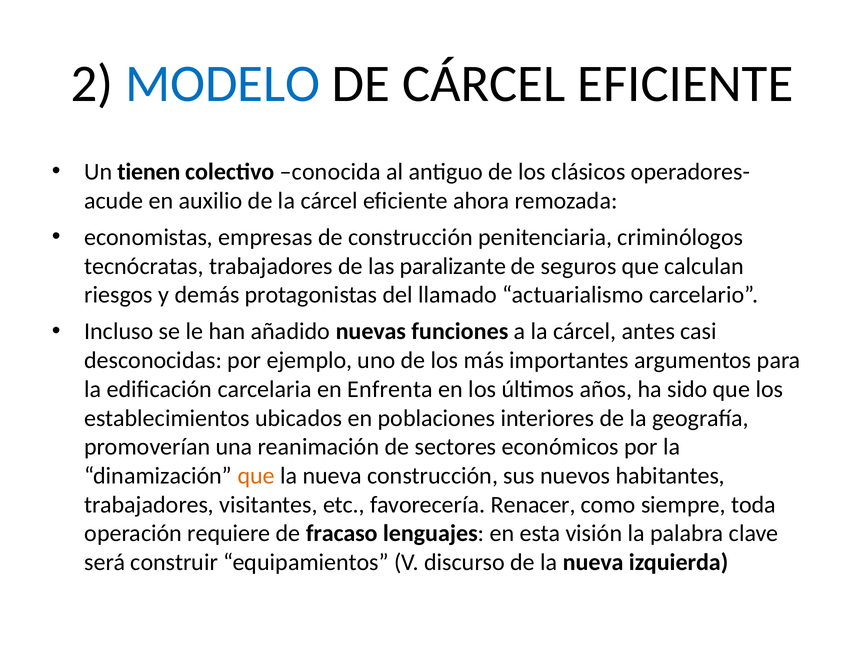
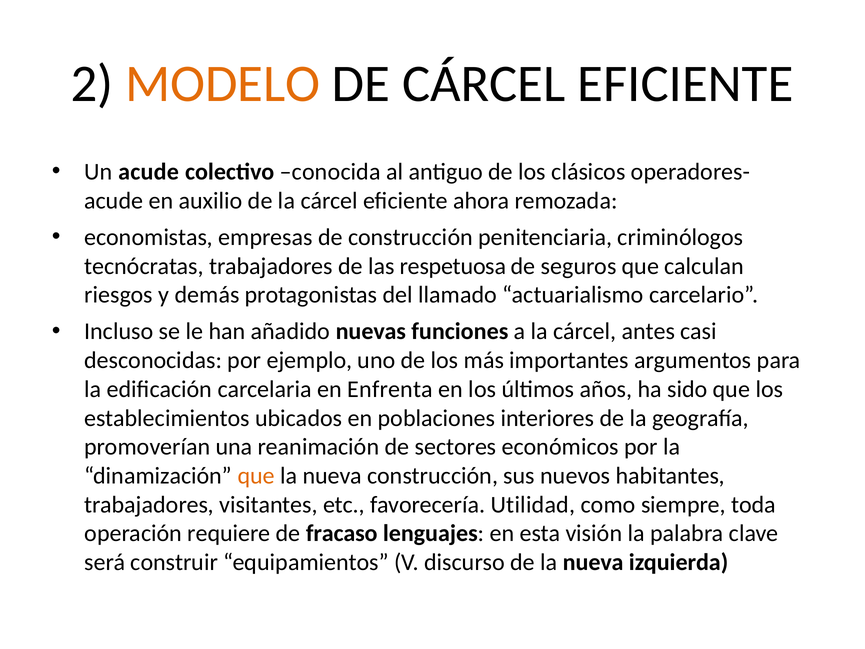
MODELO colour: blue -> orange (223, 84)
Un tienen: tienen -> acude (149, 172)
paralizante: paralizante -> respetuosa (453, 266)
Renacer: Renacer -> Utilidad (533, 504)
